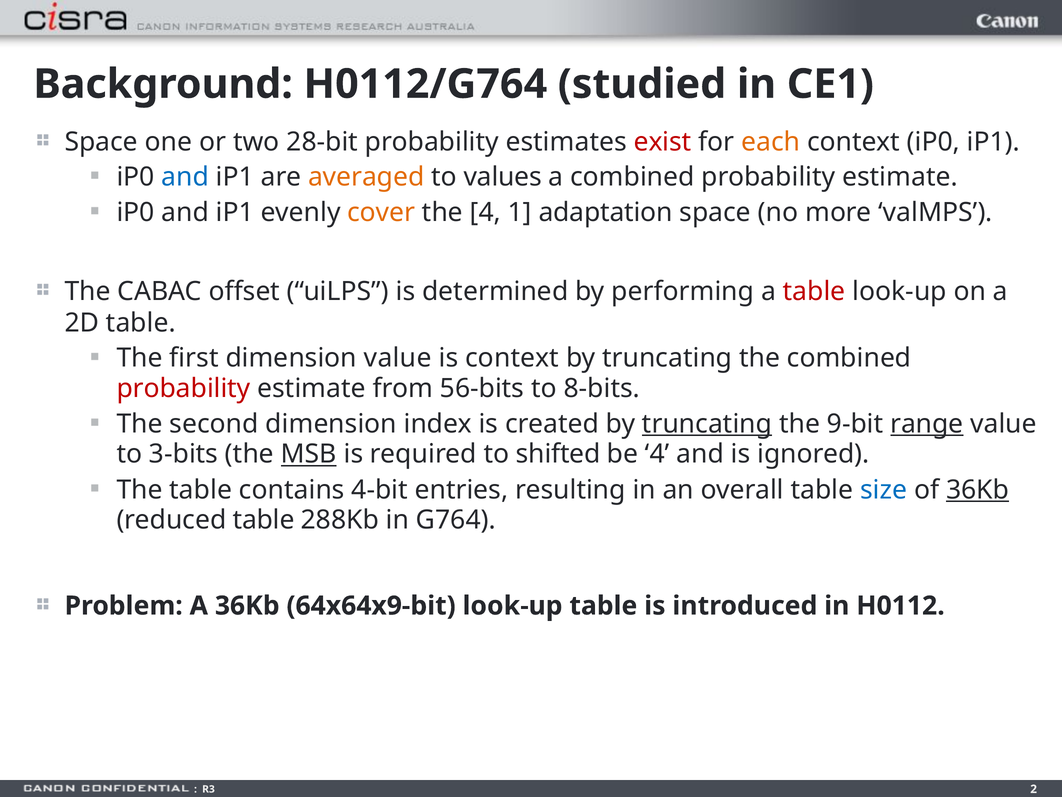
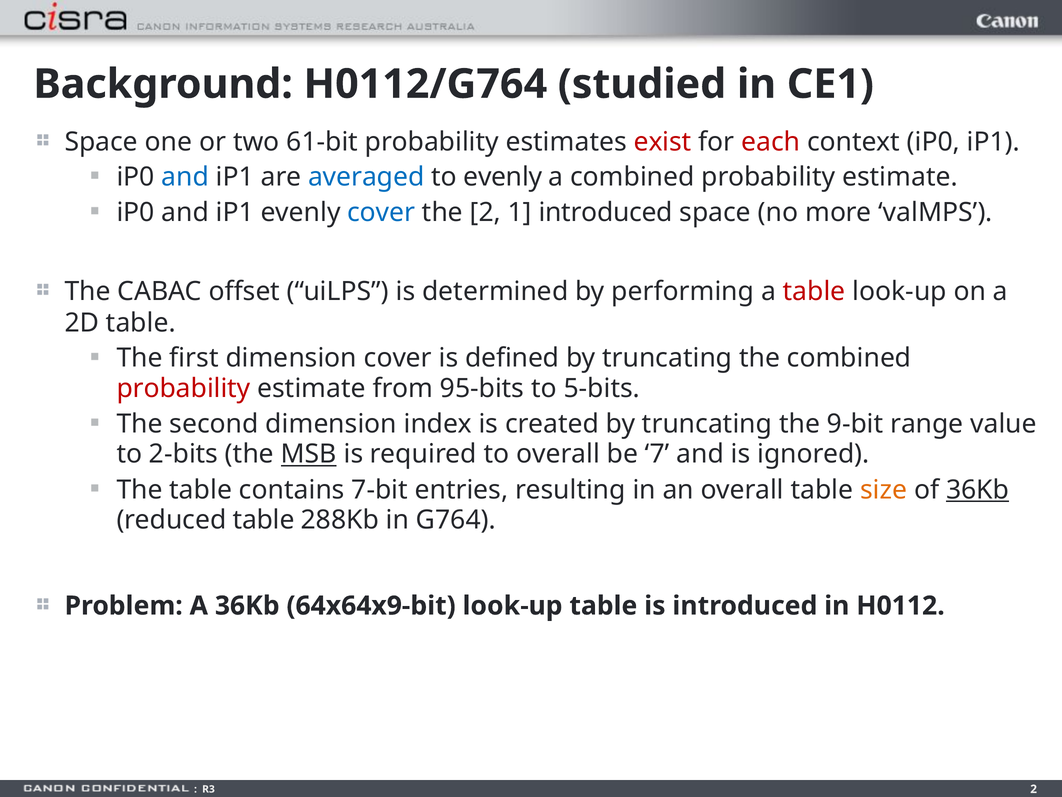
28-bit: 28-bit -> 61-bit (322, 142)
each colour: orange -> red (771, 142)
averaged colour: orange -> blue (366, 177)
to values: values -> evenly (503, 177)
cover colour: orange -> blue (381, 212)
the 4: 4 -> 2 (485, 212)
1 adaptation: adaptation -> introduced (606, 212)
dimension value: value -> cover (398, 358)
is context: context -> defined (512, 358)
56-bits: 56-bits -> 95-bits (482, 388)
8-bits: 8-bits -> 5-bits (602, 388)
truncating underline: present -> none (707, 424)
range underline: present -> none (927, 424)
3-bits: 3-bits -> 2-bits (184, 454)
to shifted: shifted -> overall (558, 454)
be 4: 4 -> 7 (657, 454)
4-bit: 4-bit -> 7-bit (380, 489)
size colour: blue -> orange (884, 489)
